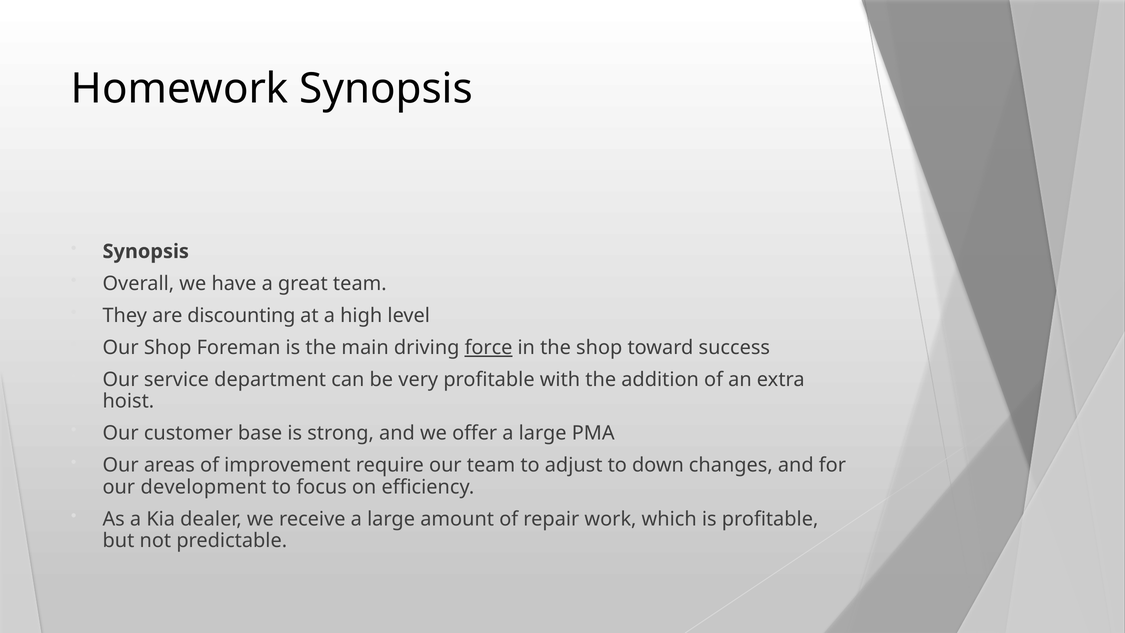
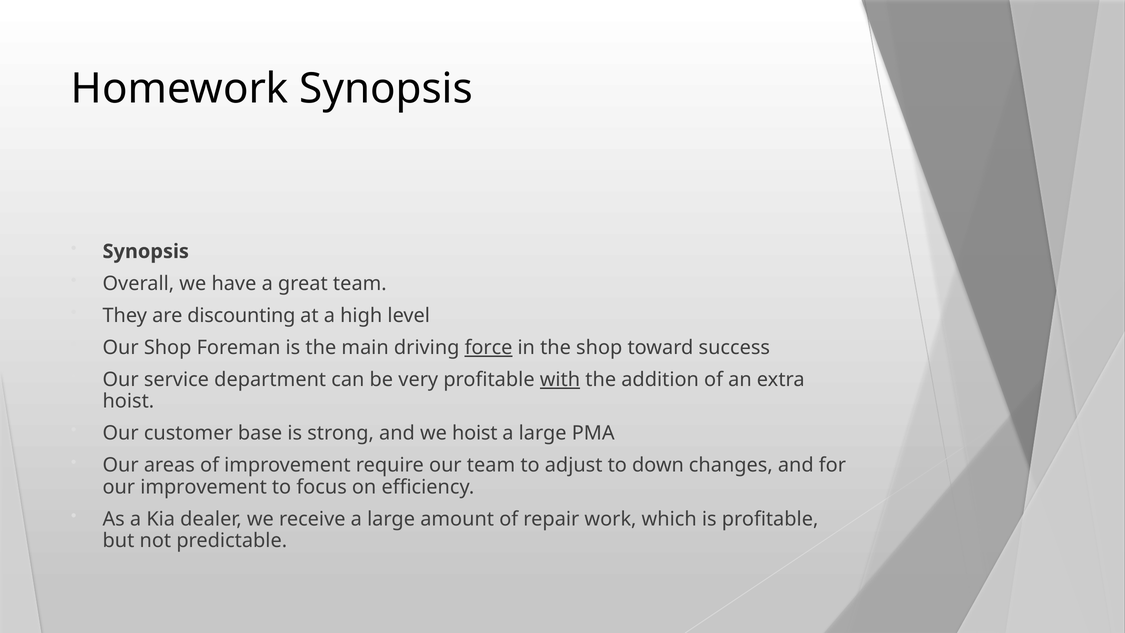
with underline: none -> present (560, 380)
we offer: offer -> hoist (475, 433)
our development: development -> improvement (204, 487)
